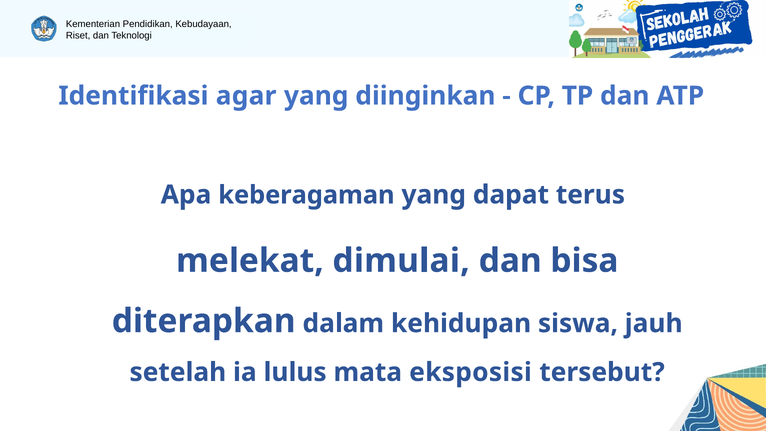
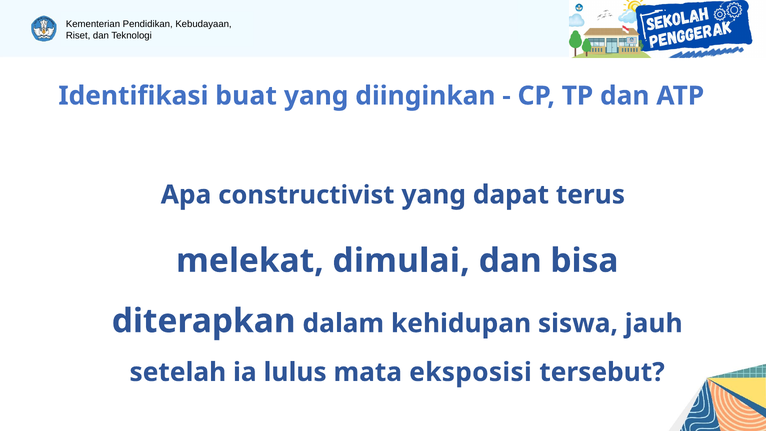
agar: agar -> buat (246, 96)
keberagaman: keberagaman -> constructivist (306, 195)
